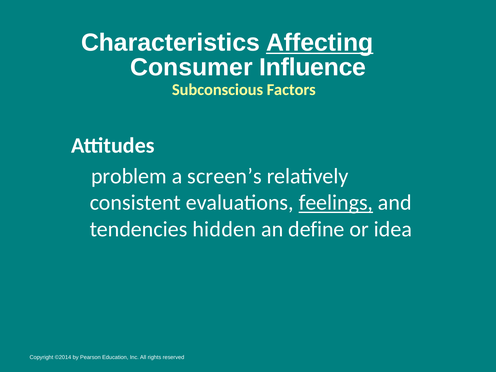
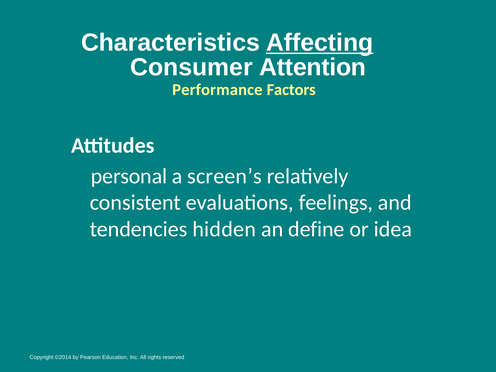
Influence: Influence -> Attention (313, 67)
Subconscious: Subconscious -> Performance (217, 90)
problem: problem -> personal (129, 176)
feelings underline: present -> none (336, 203)
